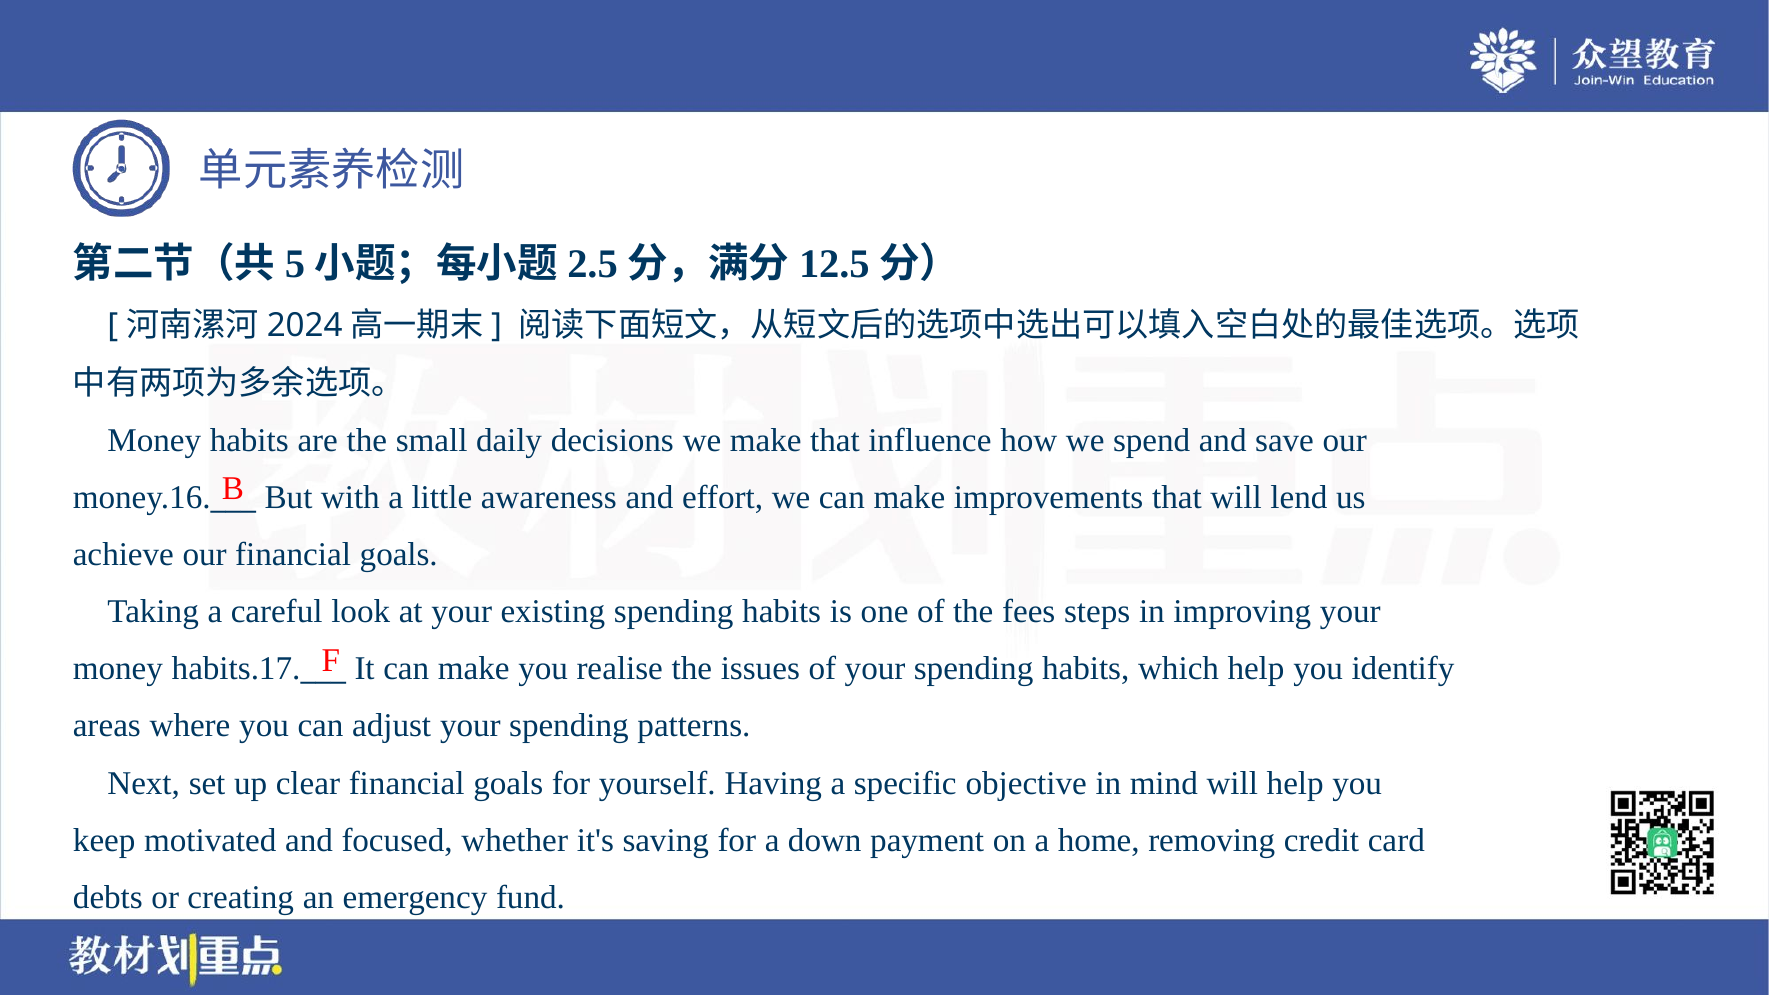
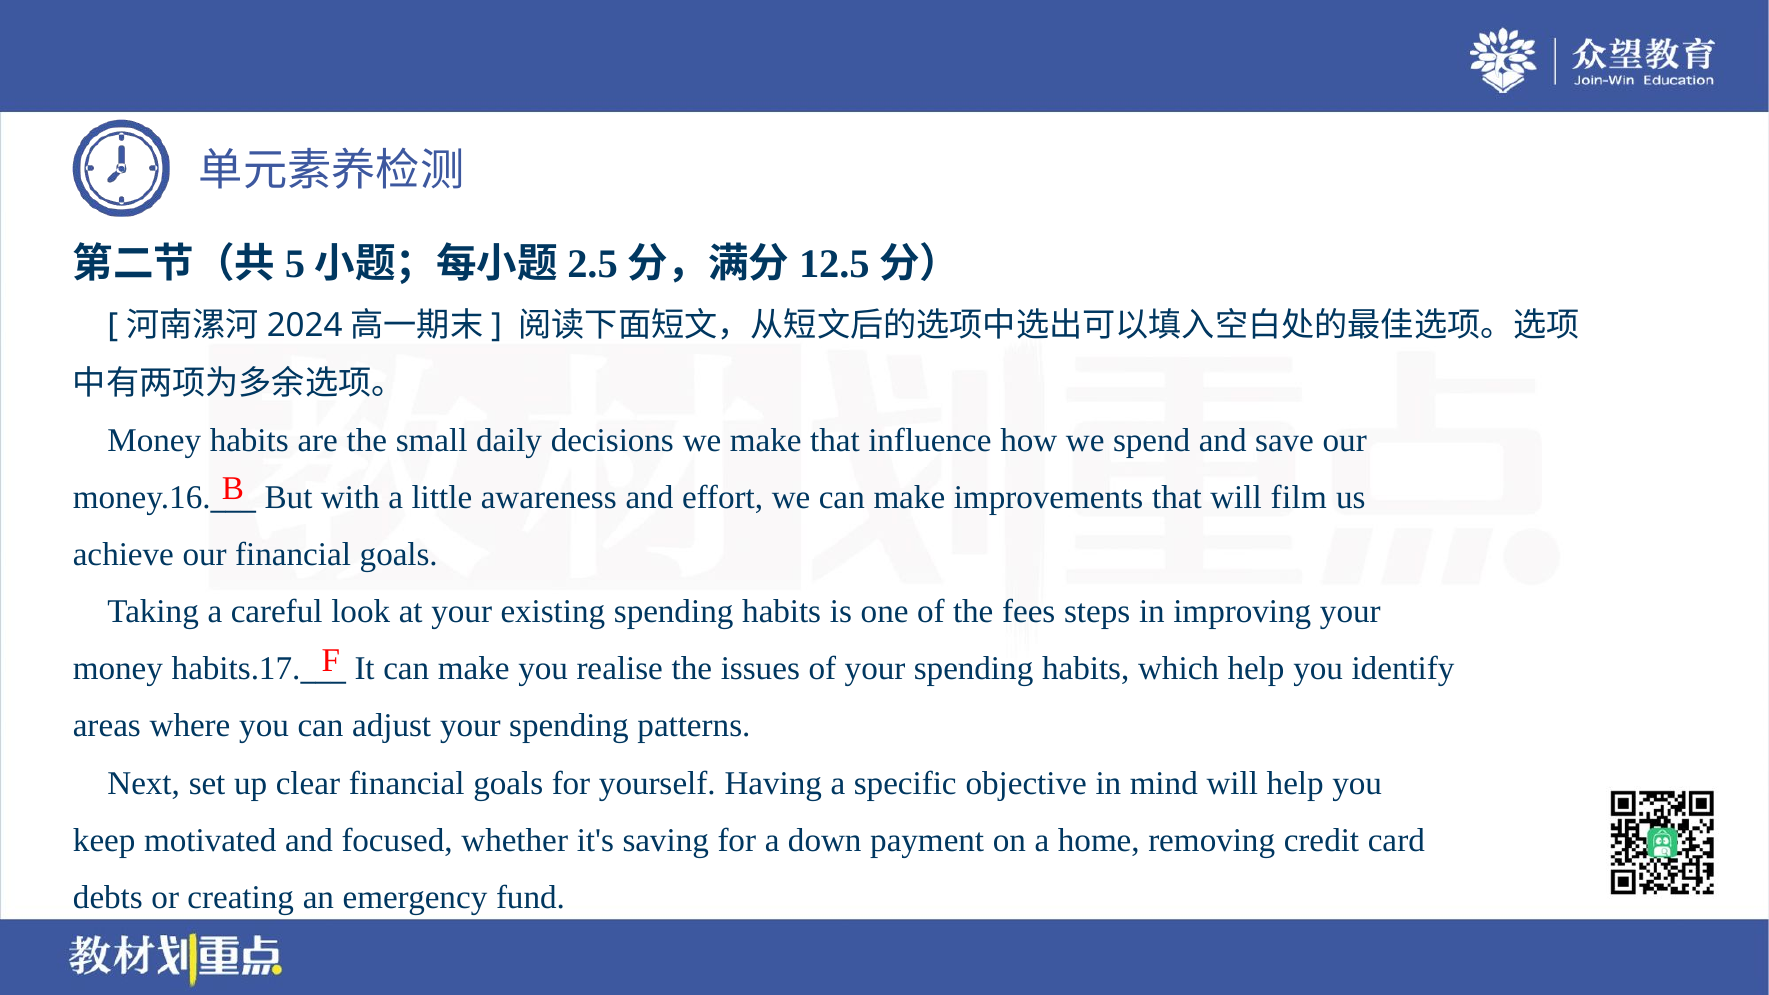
lend: lend -> film (1299, 497)
